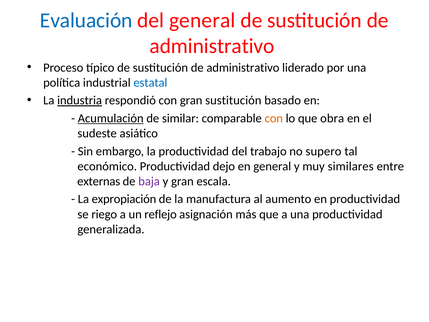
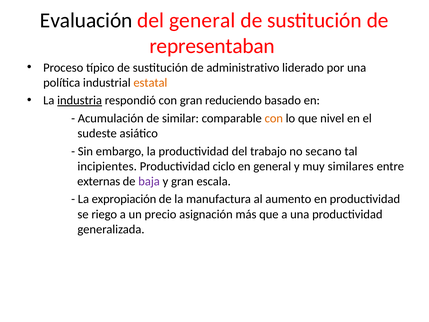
Evaluación colour: blue -> black (86, 20)
administrativo: administrativo -> representaban (212, 46)
estatal colour: blue -> orange (150, 83)
gran sustitución: sustitución -> reduciendo (233, 100)
Acumulación underline: present -> none (111, 118)
obra: obra -> nivel (332, 118)
supero: supero -> secano (323, 151)
económico: económico -> incipientes (107, 166)
dejo: dejo -> ciclo (224, 166)
reflejo: reflejo -> precio (160, 214)
